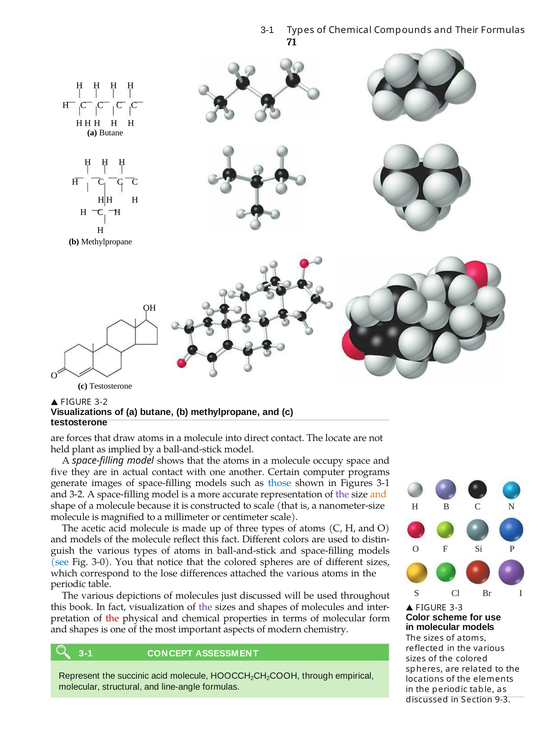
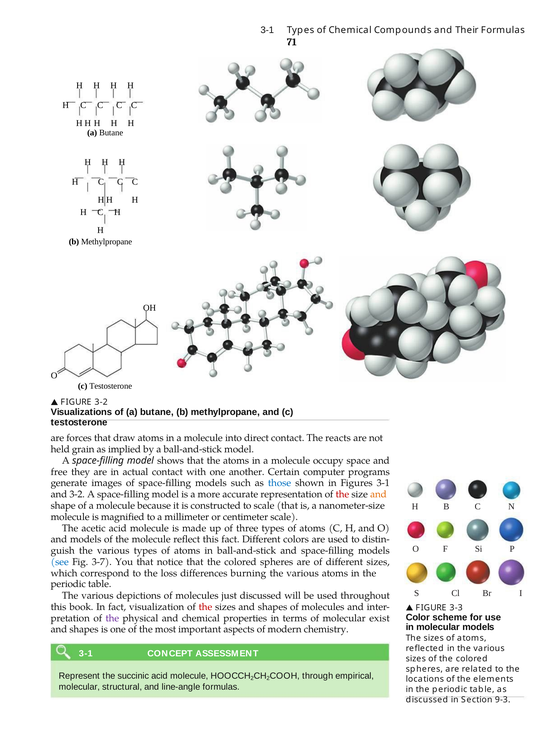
locate: locate -> reacts (338, 438)
plant: plant -> grain (83, 450)
five: five -> free (59, 472)
the colour: purple -> red (342, 495)
3-0: 3-0 -> 3-7 (102, 562)
lose: lose -> loss (169, 574)
attached: attached -> burning (248, 574)
the colour: purple -> red (205, 607)
the colour: red -> purple (112, 619)
form: form -> exist (379, 619)
